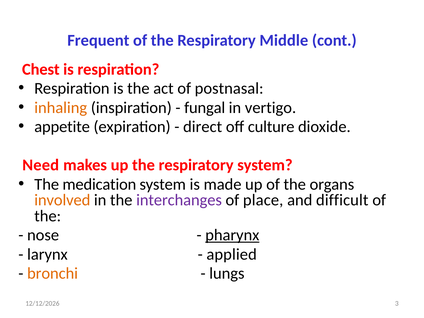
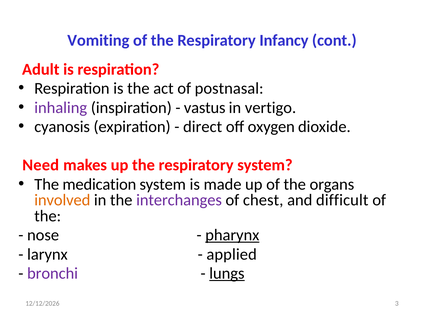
Frequent: Frequent -> Vomiting (98, 40)
Middle: Middle -> Infancy (284, 40)
Chest: Chest -> Adult (41, 69)
inhaling colour: orange -> purple (61, 108)
fungal: fungal -> vastus (205, 108)
appetite: appetite -> cyanosis (62, 127)
culture: culture -> oxygen (271, 127)
place: place -> chest (263, 200)
bronchi colour: orange -> purple (53, 273)
lungs underline: none -> present (227, 273)
